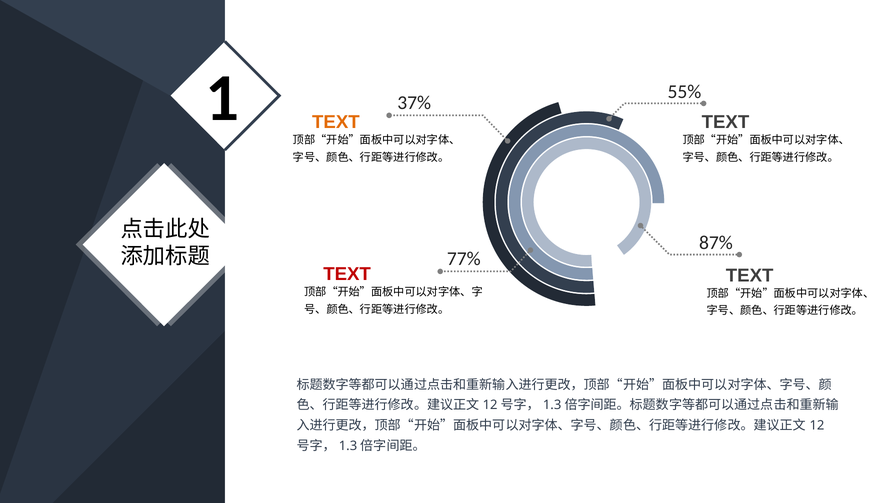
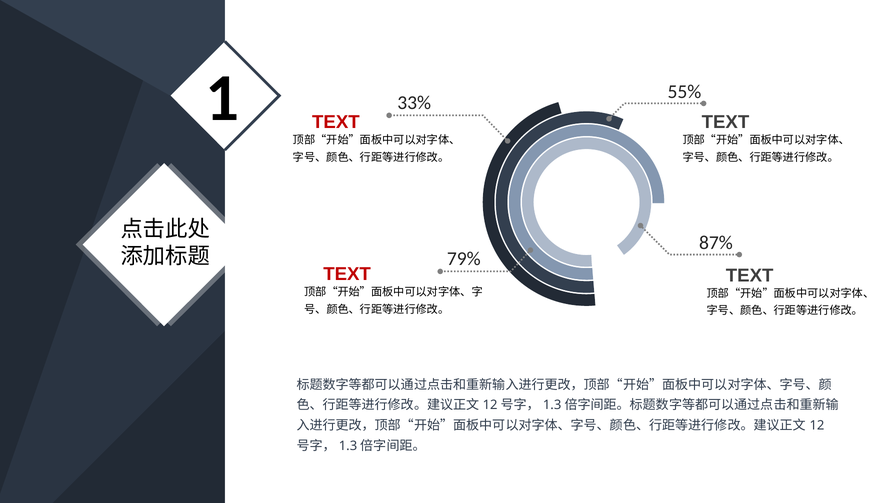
37%: 37% -> 33% (414, 103)
TEXT colour: orange -> red (336, 122)
77%: 77% -> 79% (464, 259)
